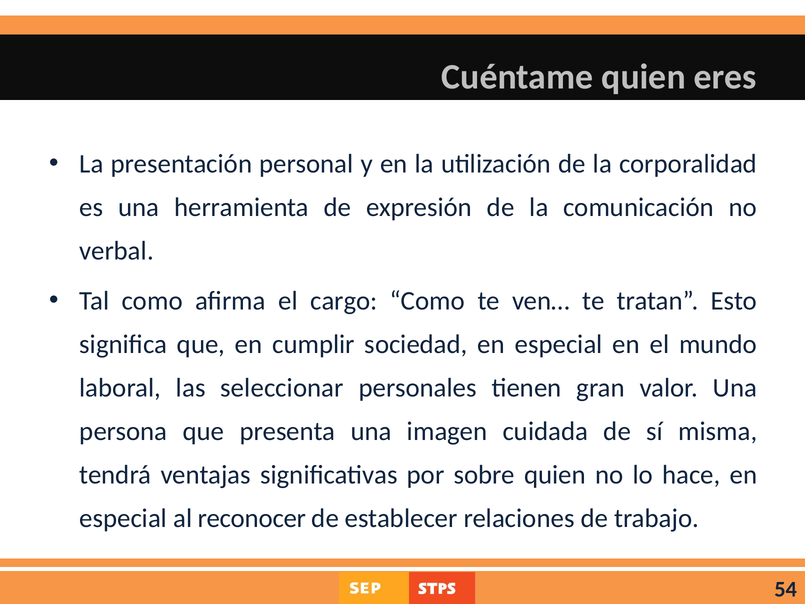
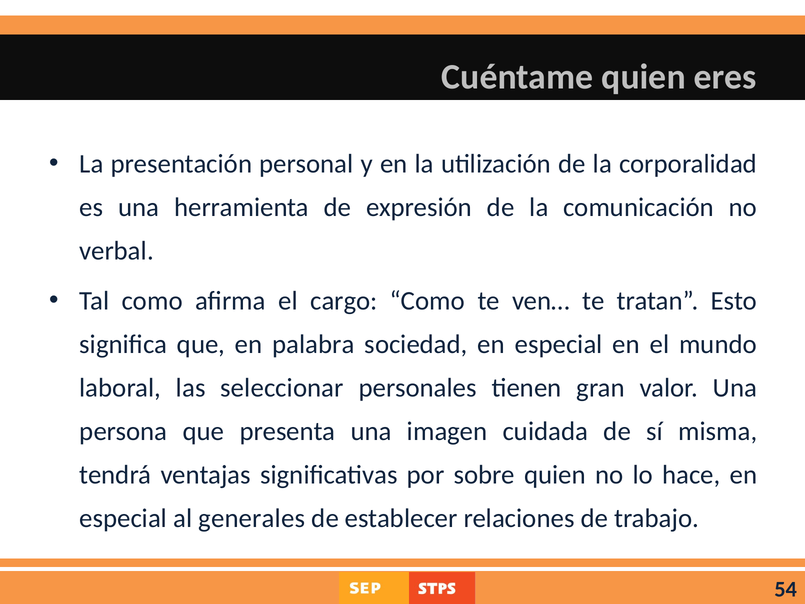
cumplir: cumplir -> palabra (313, 344)
reconocer: reconocer -> generales (252, 518)
